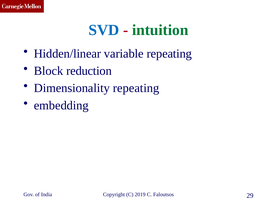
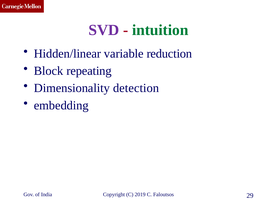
SVD colour: blue -> purple (104, 30)
variable repeating: repeating -> reduction (169, 53)
reduction: reduction -> repeating (89, 71)
Dimensionality repeating: repeating -> detection (136, 88)
